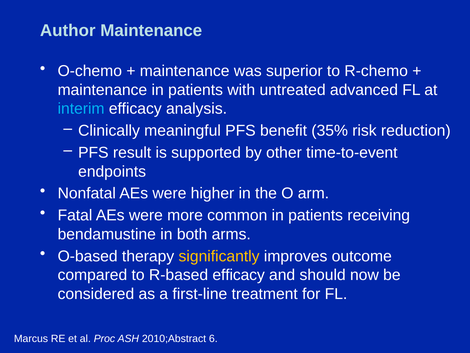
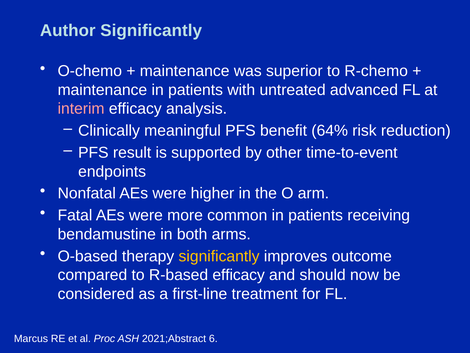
Author Maintenance: Maintenance -> Significantly (151, 31)
interim colour: light blue -> pink (81, 109)
35%: 35% -> 64% (330, 131)
2010;Abstract: 2010;Abstract -> 2021;Abstract (174, 338)
